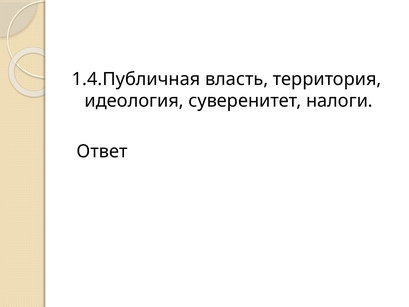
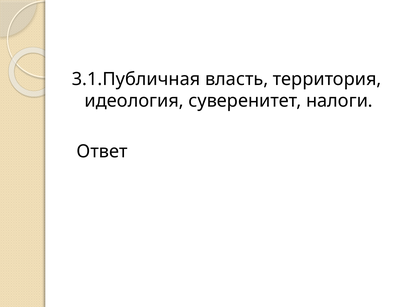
1.4.Публичная: 1.4.Публичная -> 3.1.Публичная (136, 79)
